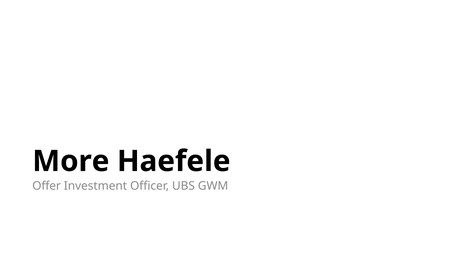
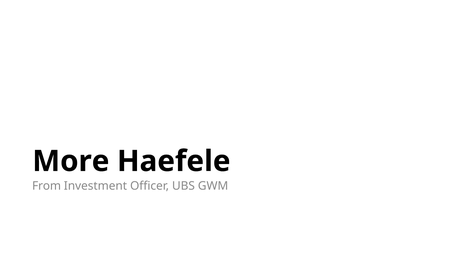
Offer: Offer -> From (47, 186)
